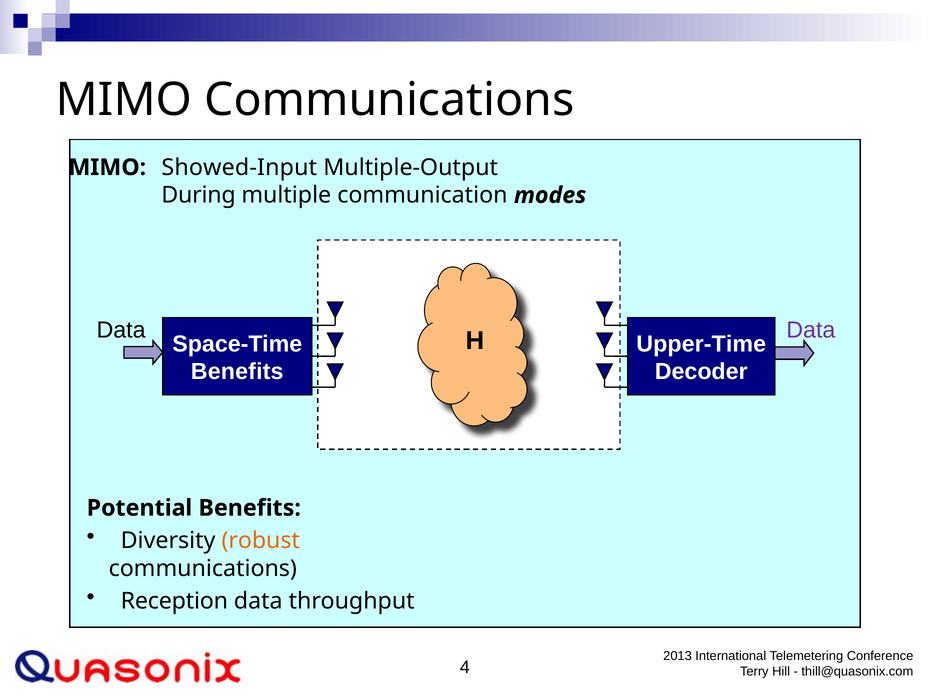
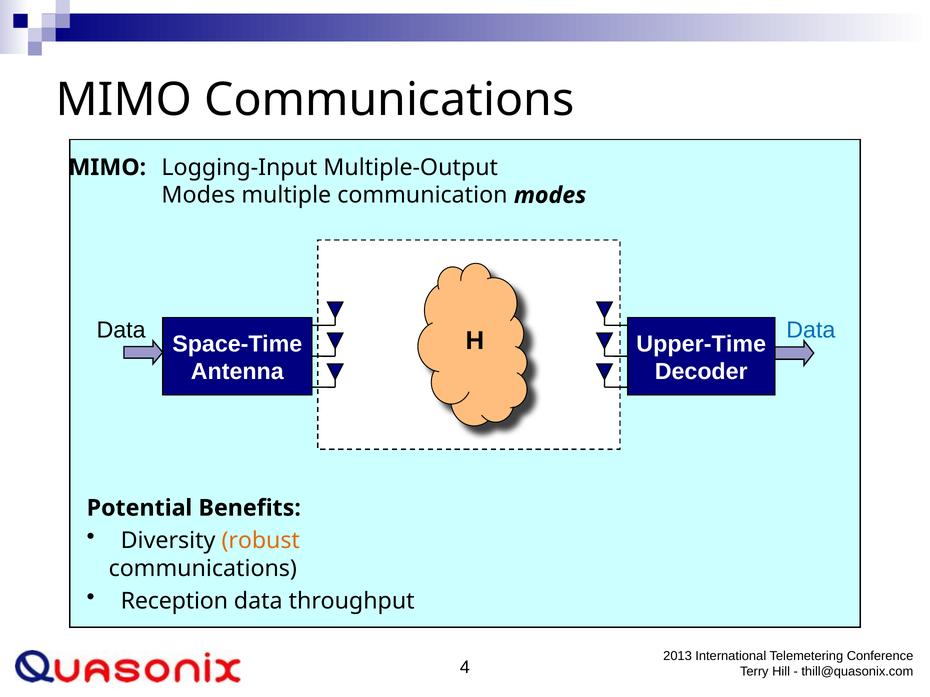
Showed-Input: Showed-Input -> Logging-Input (239, 168)
During: During -> Modes (198, 195)
Data colour: purple -> blue (811, 330)
Benefits: Benefits -> Antenna (237, 372)
